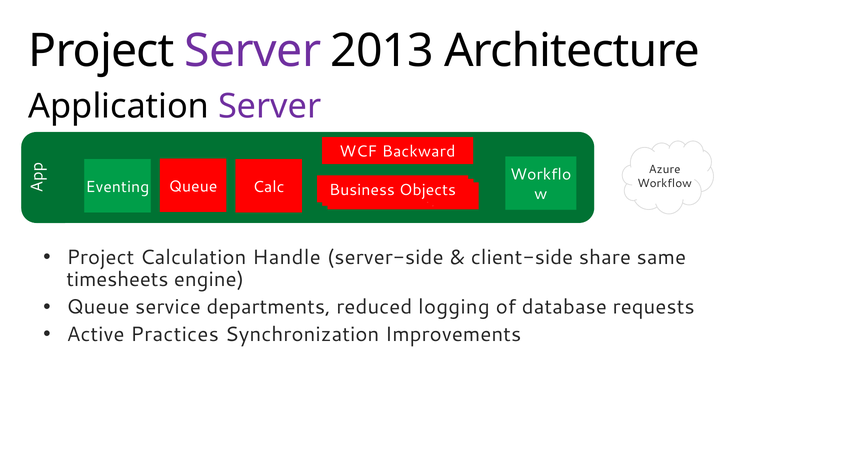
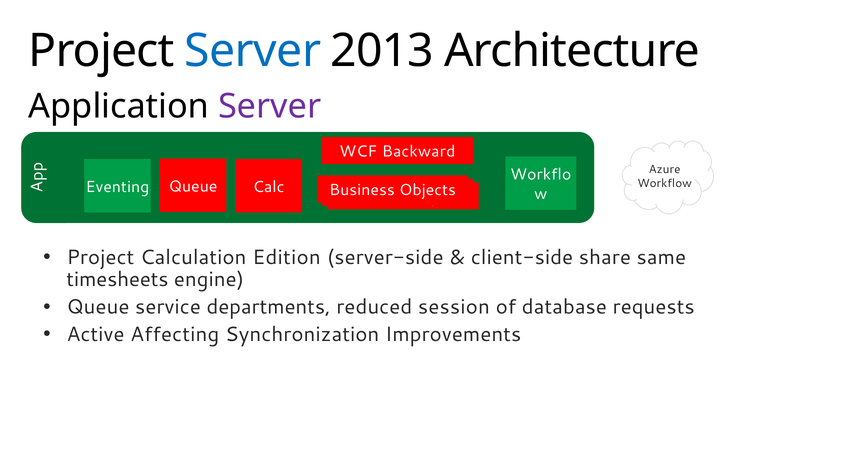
Server colour: purple -> blue (253, 51)
Handle: Handle -> Edition (287, 257)
logging: logging -> session (454, 307)
Practices: Practices -> Affecting (175, 334)
